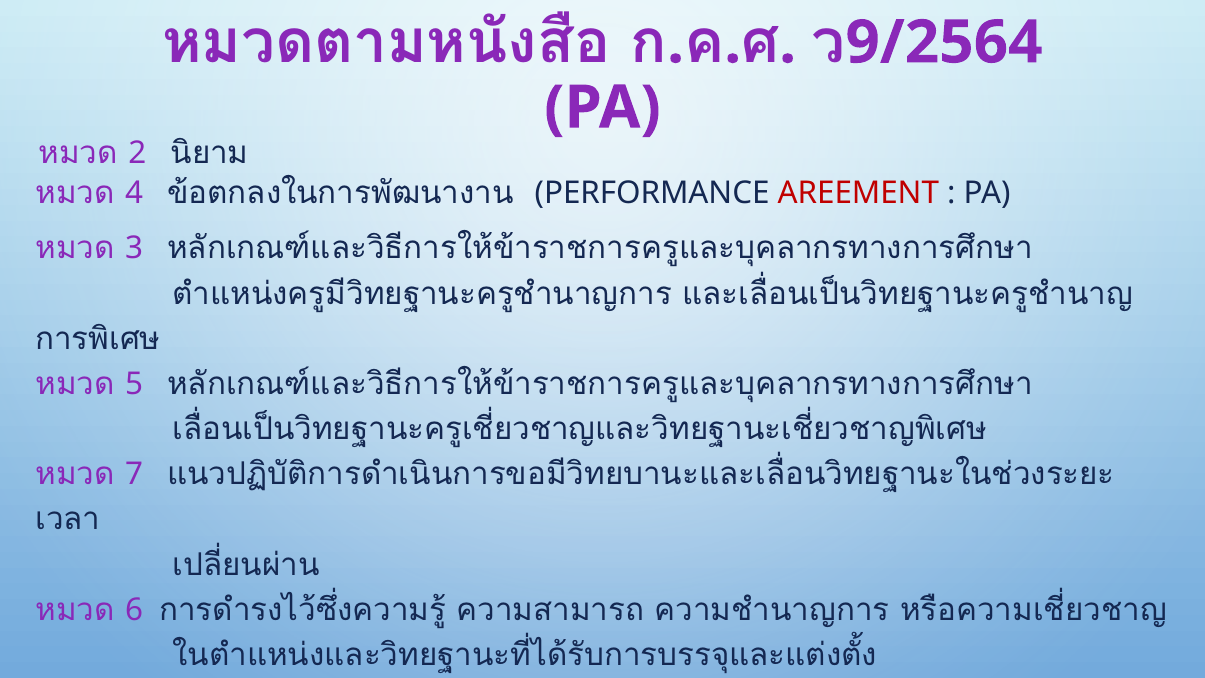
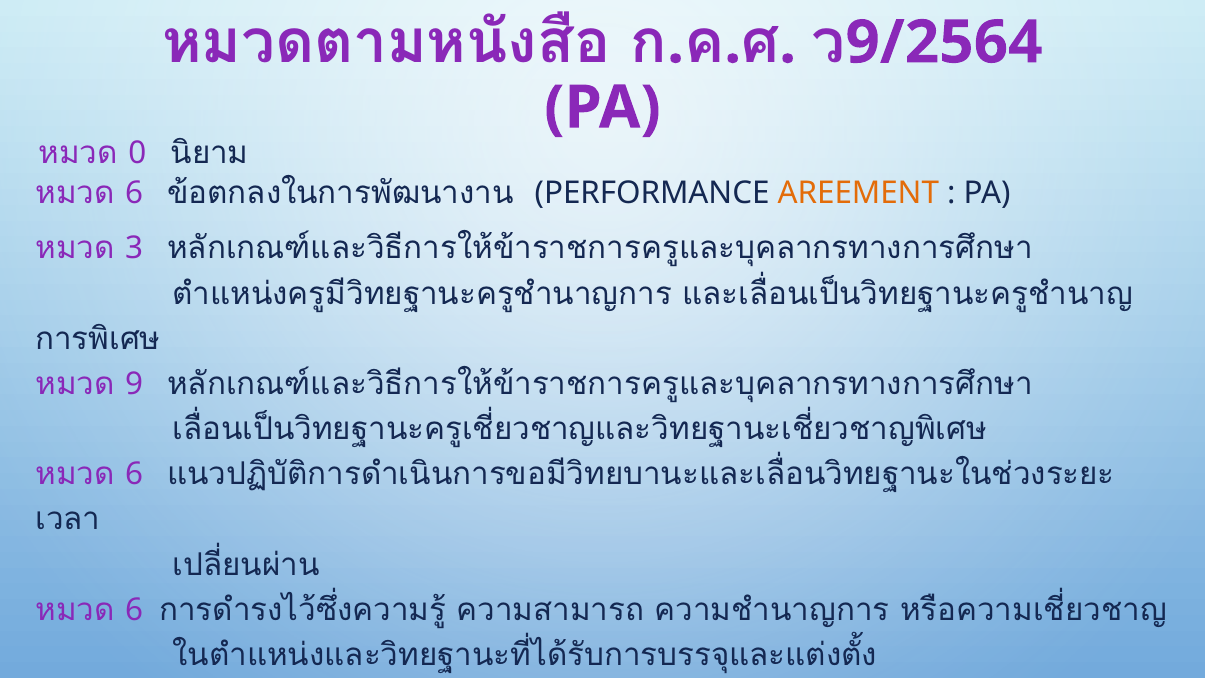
2: 2 -> 0 (137, 153)
4: 4 -> 6 (134, 193)
AREEMENT colour: red -> orange (858, 193)
5: 5 -> 9 (134, 384)
7: 7 -> 6 (134, 474)
